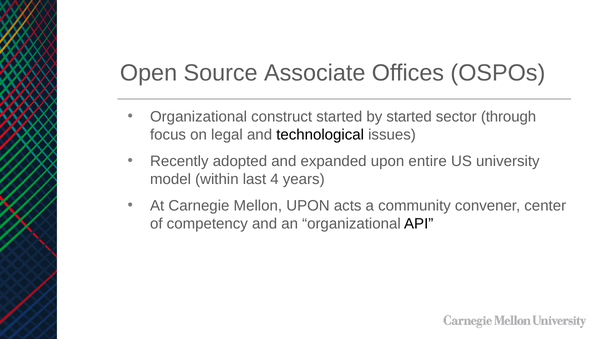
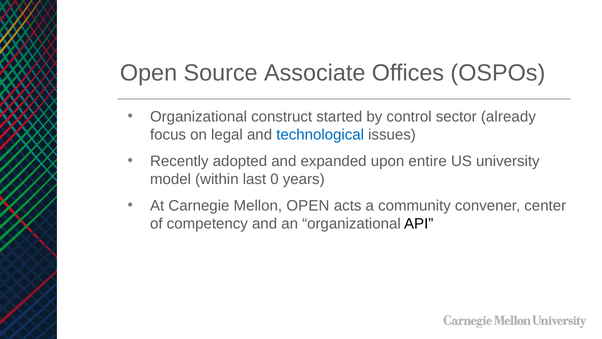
by started: started -> control (409, 116)
through: through -> already (508, 116)
technological colour: black -> blue (320, 135)
4: 4 -> 0 (275, 179)
Mellon UPON: UPON -> OPEN (308, 205)
